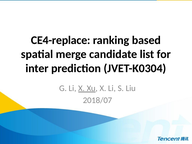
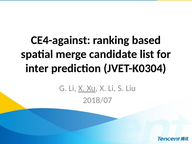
CE4-replace: CE4-replace -> CE4-against (61, 40)
